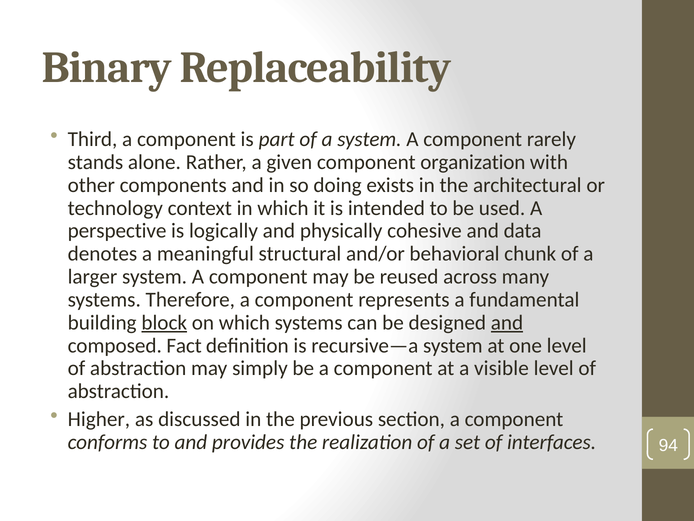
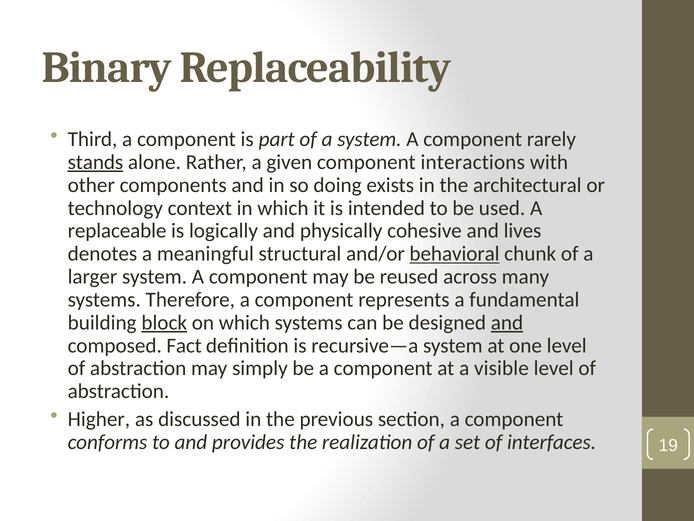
stands underline: none -> present (95, 162)
organization: organization -> interactions (473, 162)
perspective: perspective -> replaceable (117, 231)
data: data -> lives (523, 231)
behavioral underline: none -> present (455, 254)
94: 94 -> 19 (668, 445)
